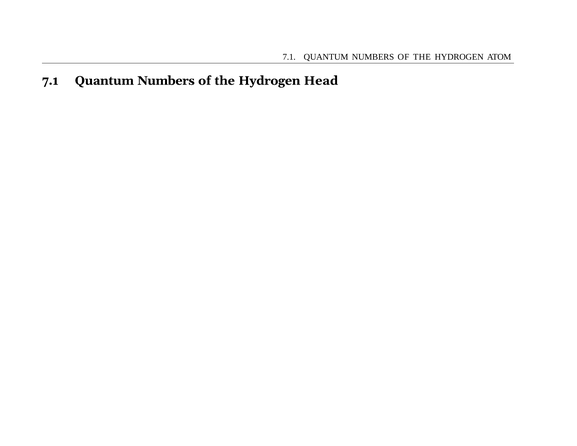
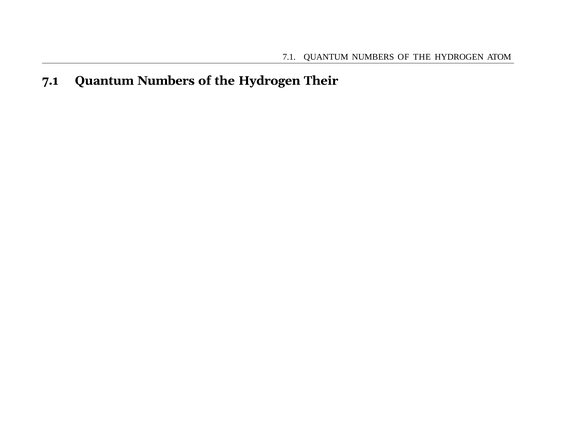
Head: Head -> Their (321, 81)
